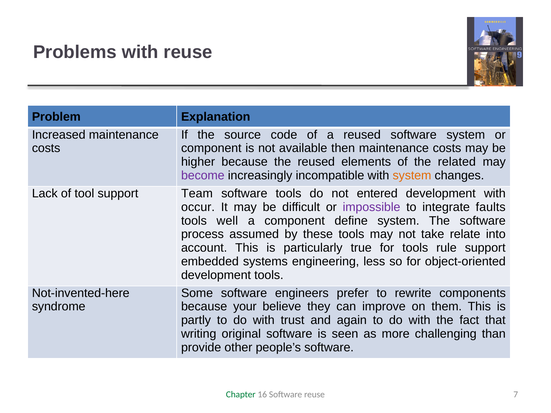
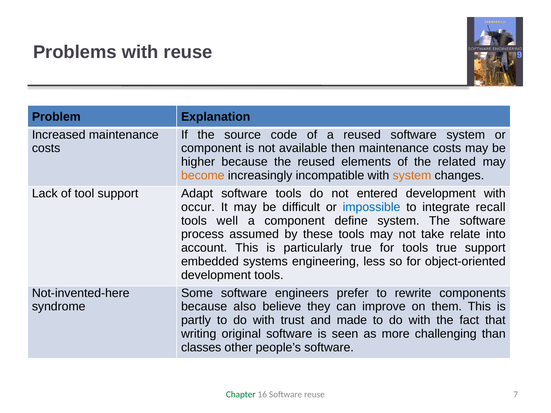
become colour: purple -> orange (203, 176)
Team: Team -> Adapt (197, 194)
impossible colour: purple -> blue (372, 207)
faults: faults -> recall (491, 207)
tools rule: rule -> true (447, 248)
your: your -> also (245, 307)
again: again -> made (352, 320)
provide: provide -> classes (201, 348)
